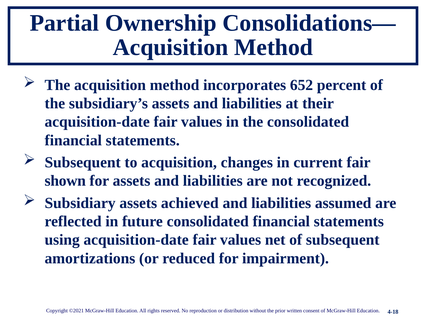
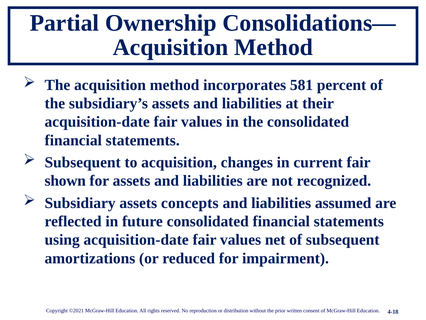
652: 652 -> 581 (302, 85)
achieved: achieved -> concepts (190, 203)
